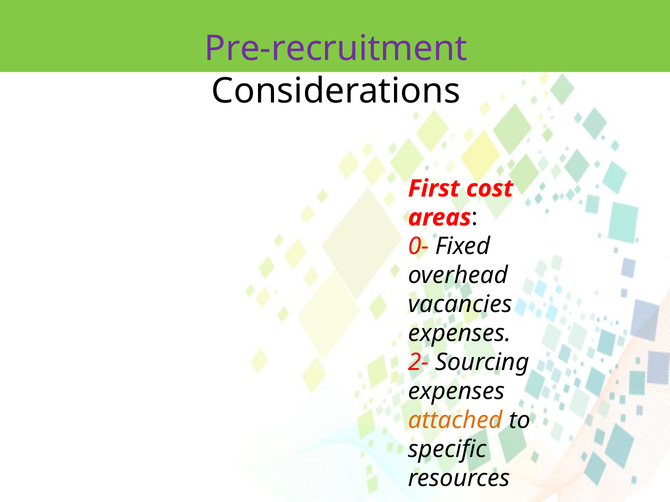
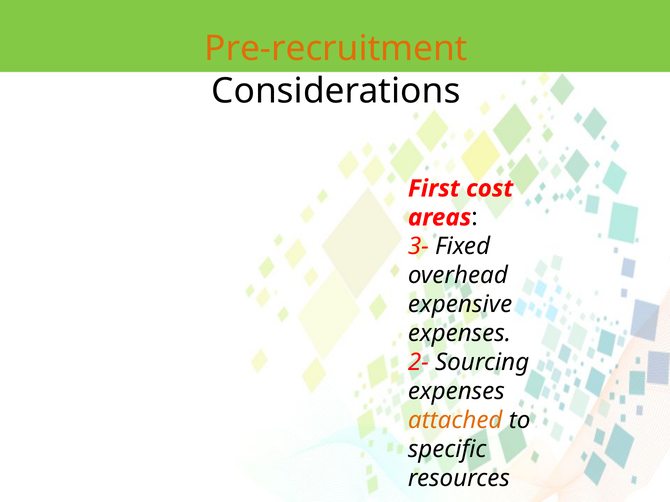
Pre-recruitment colour: purple -> orange (336, 49)
0-: 0- -> 3- (418, 247)
vacancies: vacancies -> expensive (460, 305)
